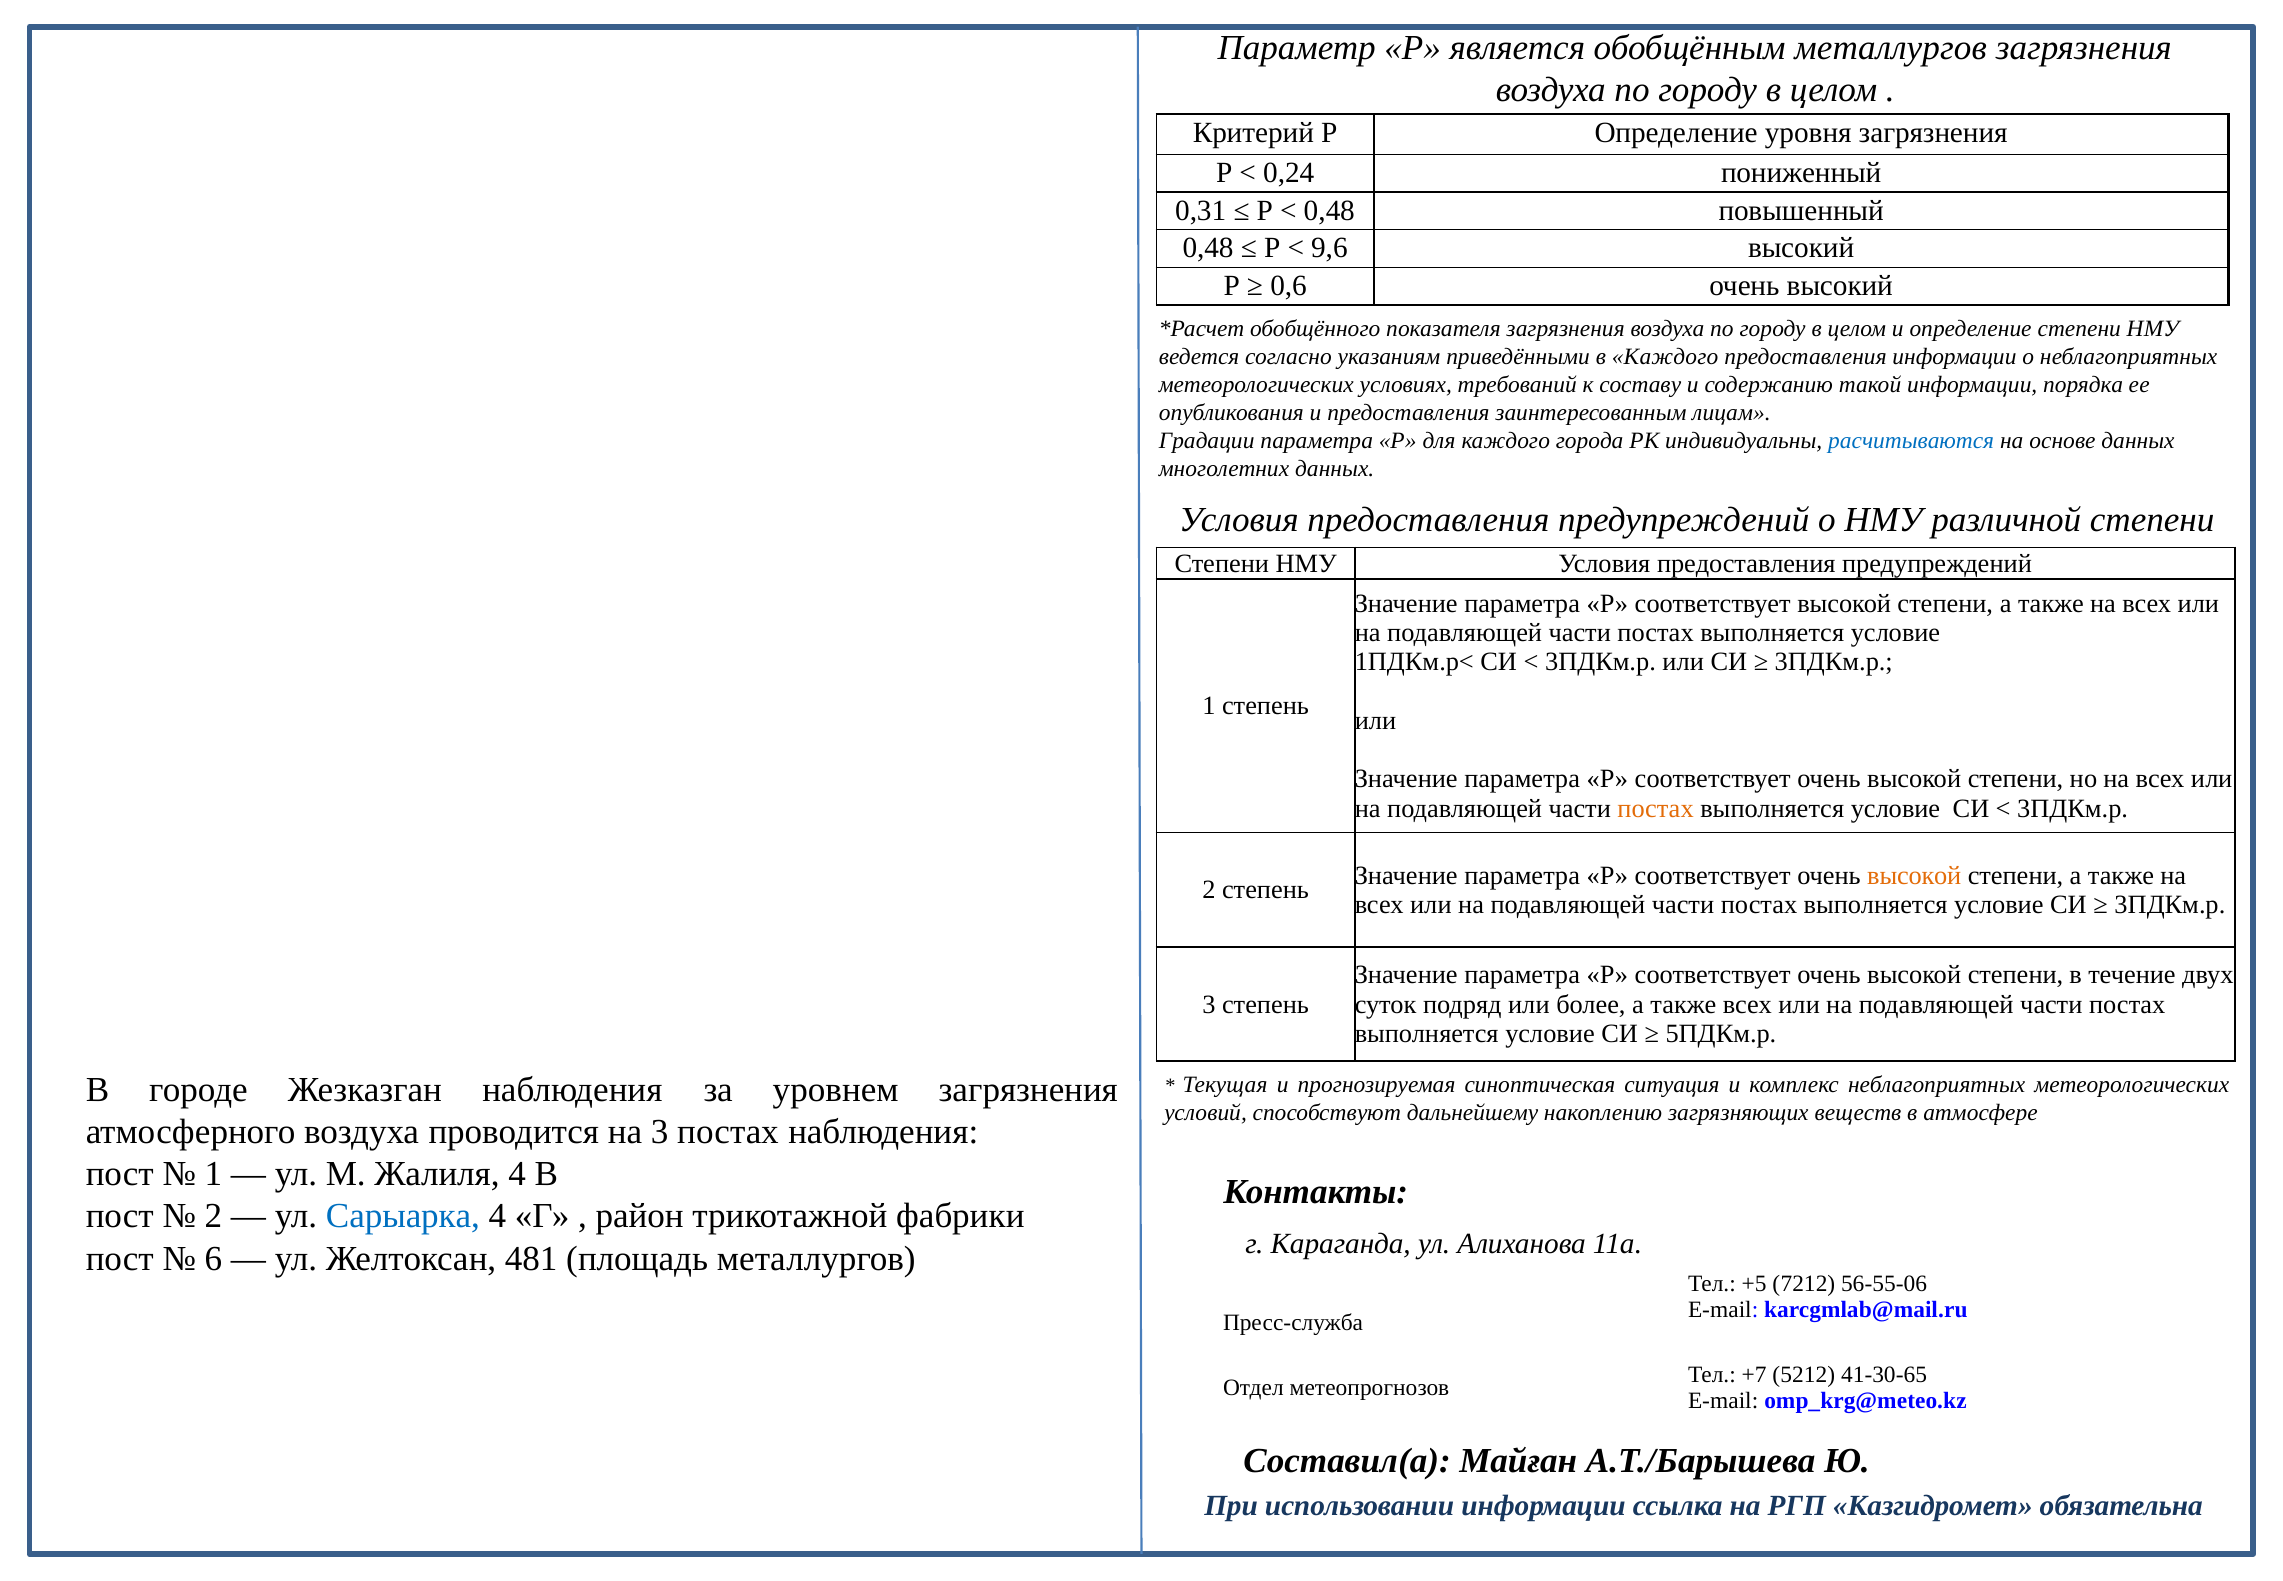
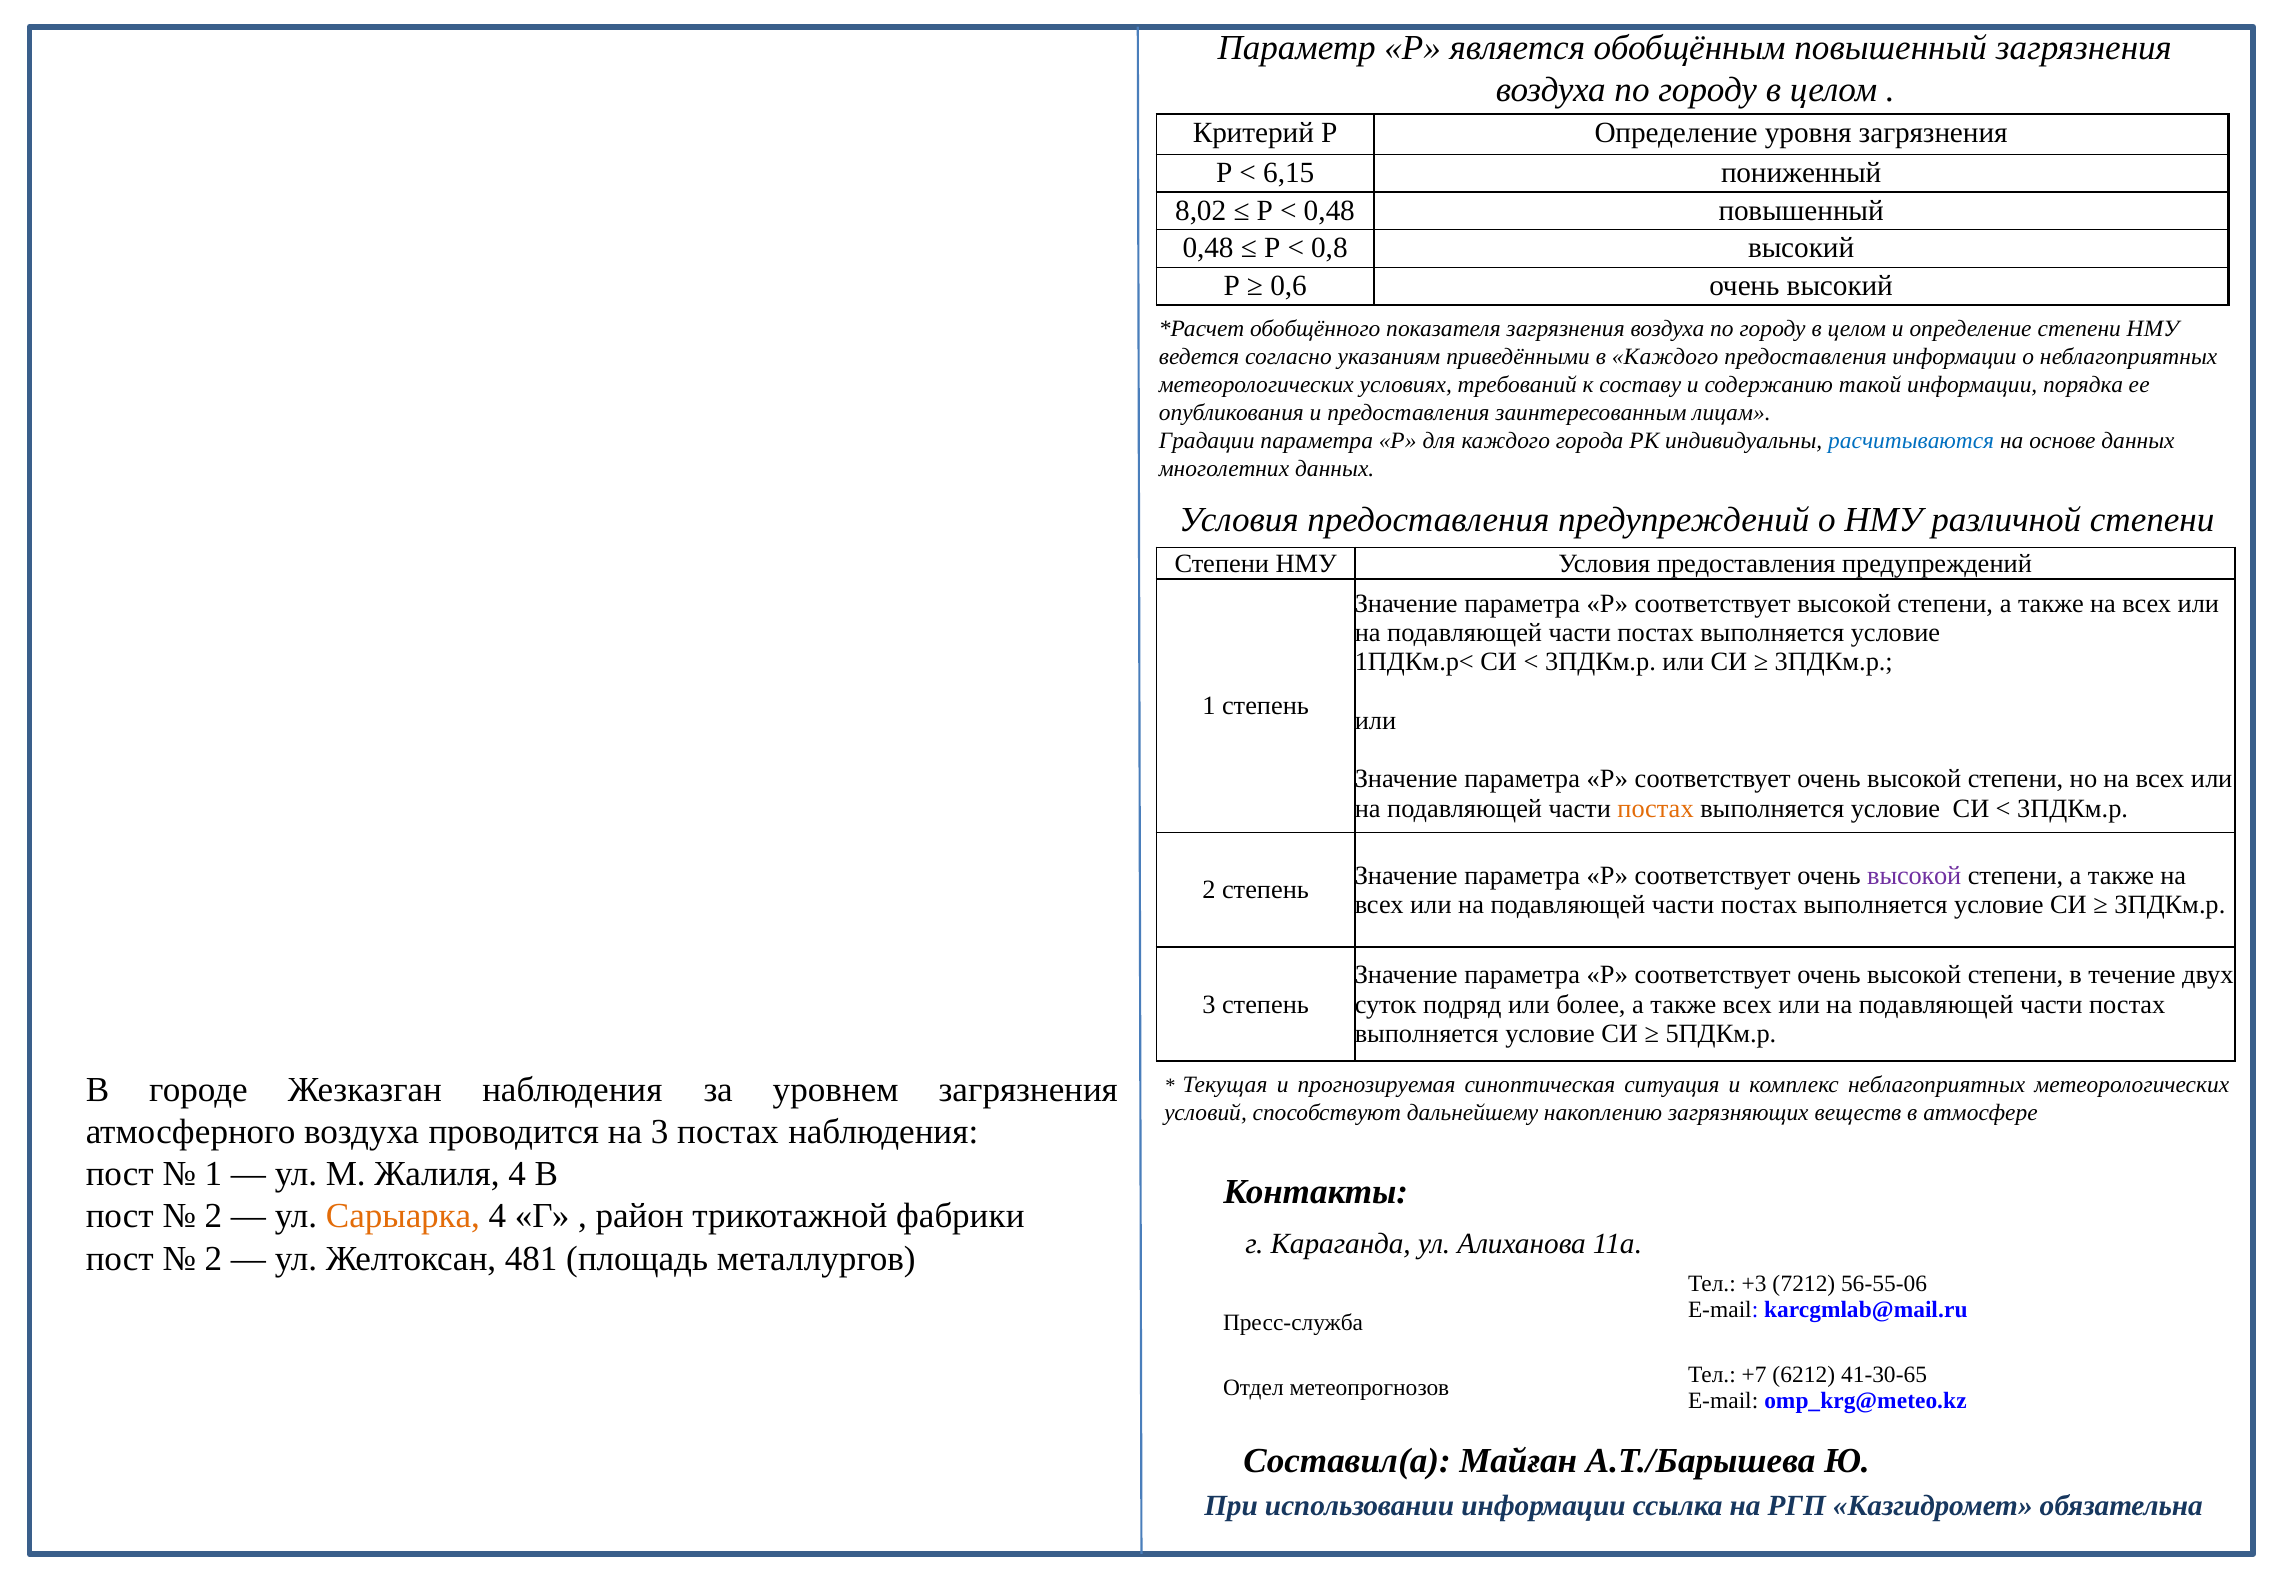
обобщённым металлургов: металлургов -> повышенный (1891, 48)
0,24: 0,24 -> 6,15 (1289, 173)
0,31: 0,31 -> 8,02 (1201, 210)
9,6: 9,6 -> 0,8 (1329, 248)
высокой colour: orange -> purple (1914, 875)
Сарыарка colour: blue -> orange (403, 1216)
6: 6 -> 2 (213, 1258)
+5: +5 -> +3 (1754, 1283)
5212: 5212 -> 6212 (1804, 1375)
